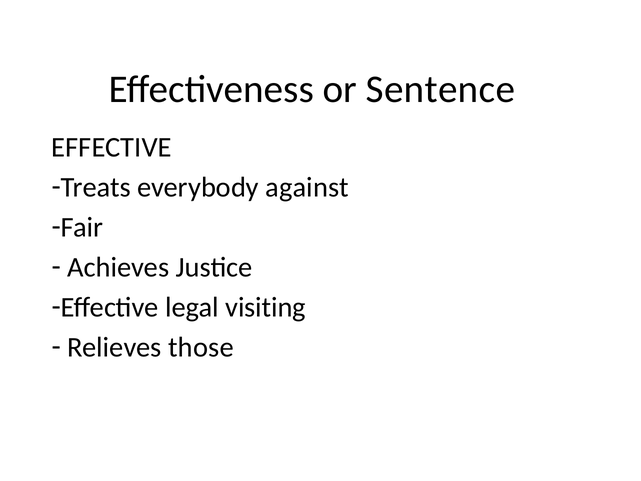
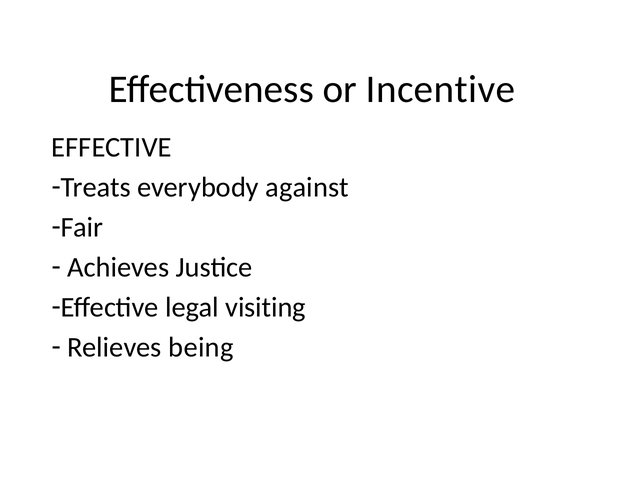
Sentence: Sentence -> Incentive (440, 89)
those: those -> being (201, 347)
